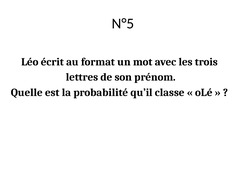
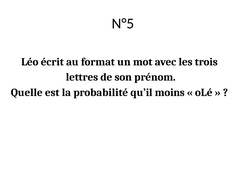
classe: classe -> moins (170, 93)
